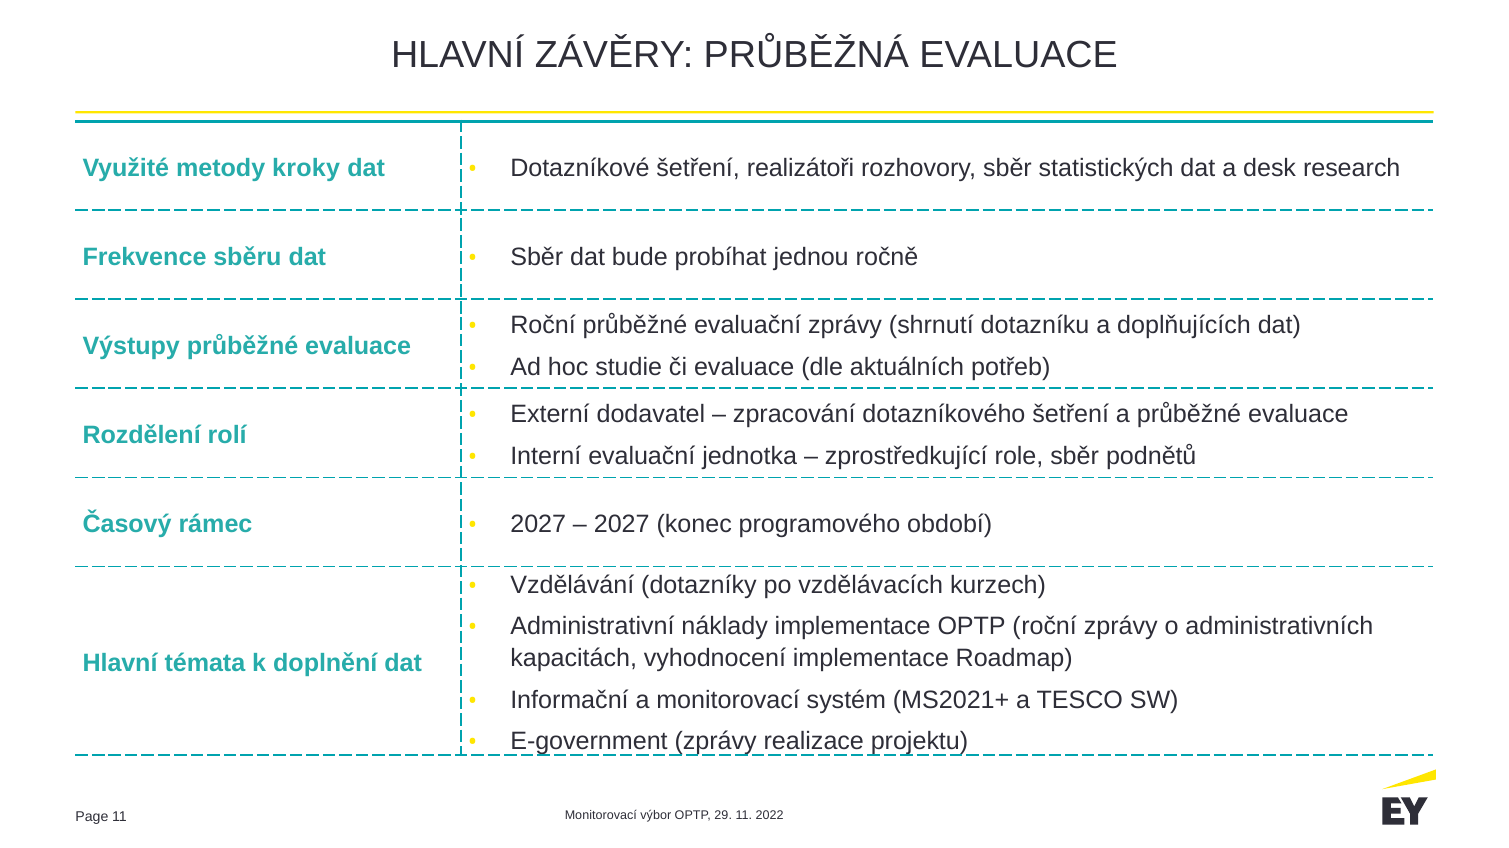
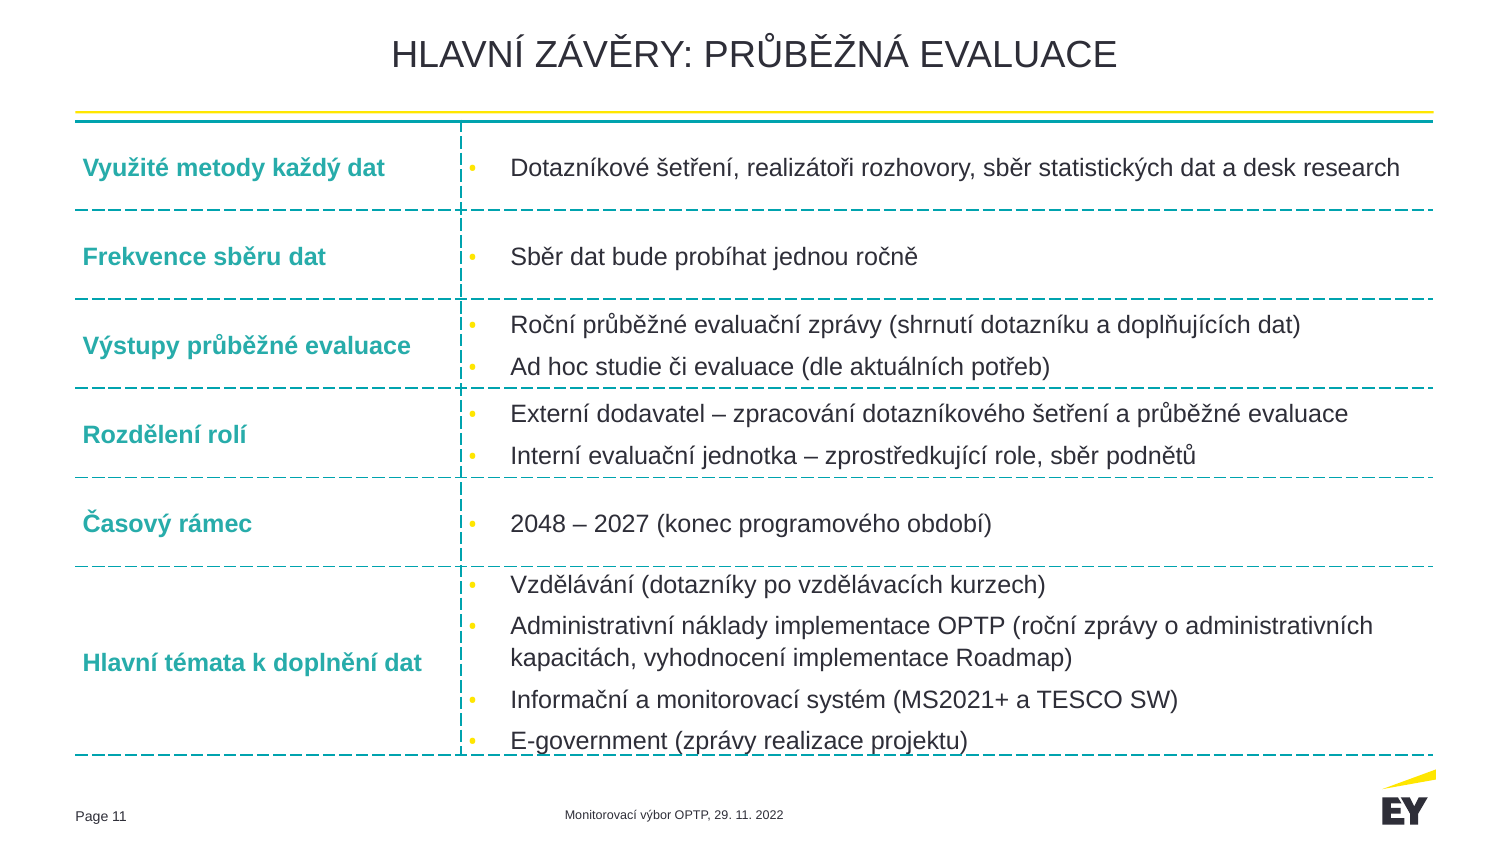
kroky: kroky -> každý (306, 168)
2027: 2027 -> 2048 (538, 524)
